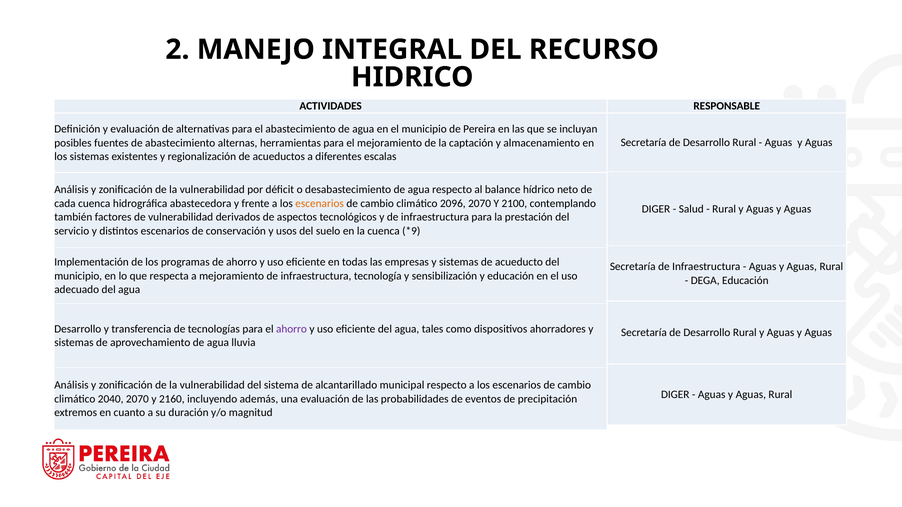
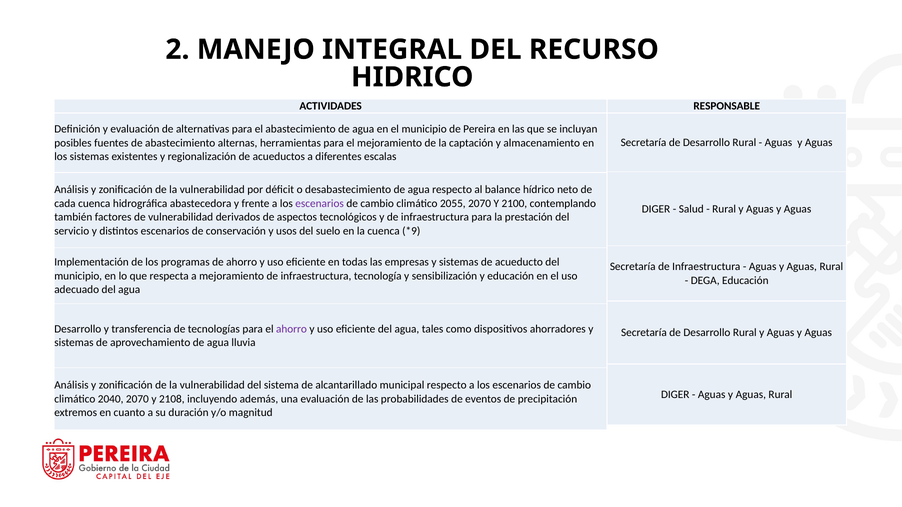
escenarios colour: orange -> purple (320, 204)
2096: 2096 -> 2055 (453, 204)
2160: 2160 -> 2108 (172, 399)
